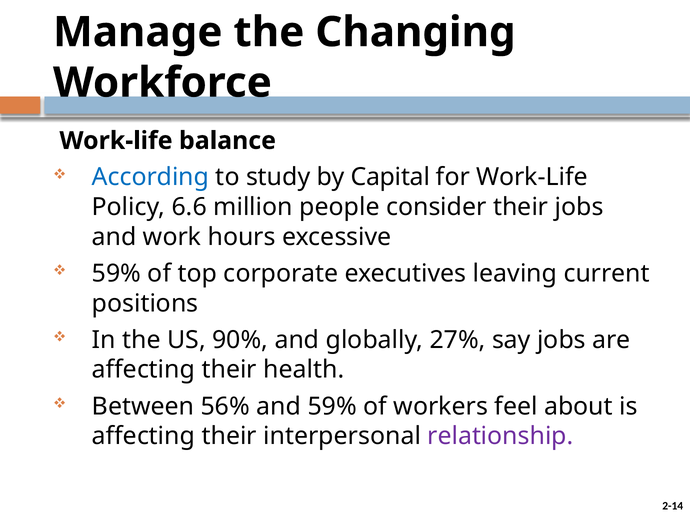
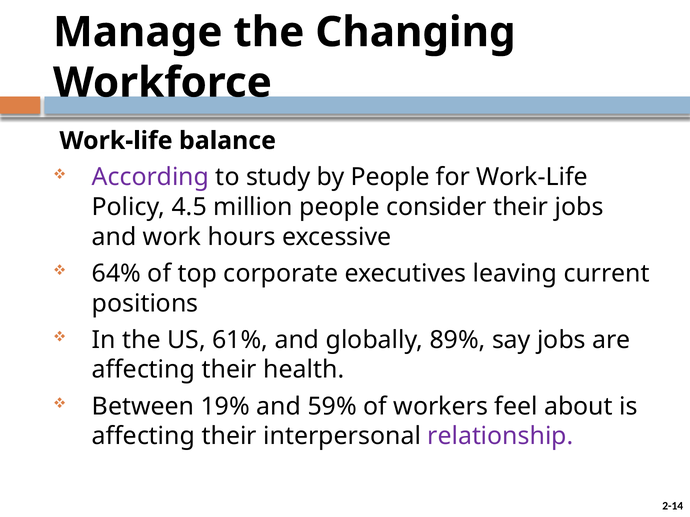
According colour: blue -> purple (150, 177)
by Capital: Capital -> People (390, 177)
6.6: 6.6 -> 4.5 (189, 207)
59%: 59% -> 64% (116, 274)
90%: 90% -> 61% (240, 340)
27%: 27% -> 89% (458, 340)
56%: 56% -> 19% (225, 407)
